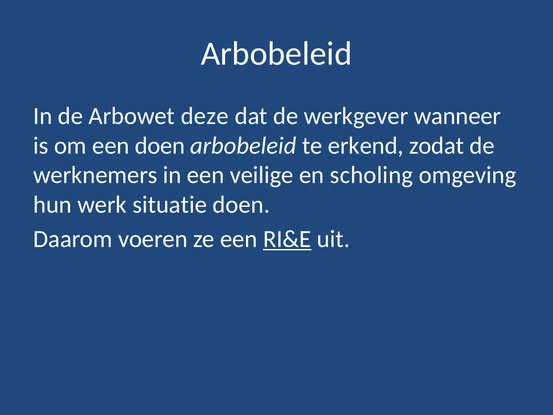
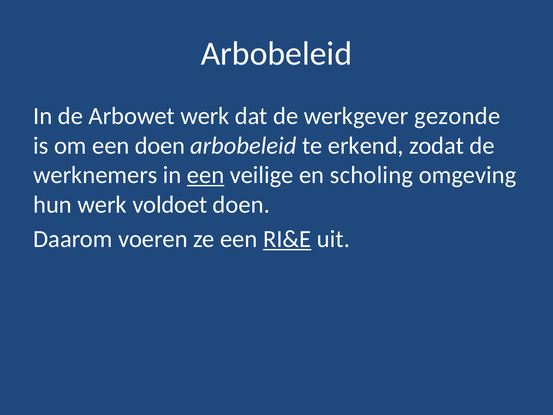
Arbowet deze: deze -> werk (205, 116)
wanneer: wanneer -> gezonde (457, 116)
een underline: none -> present (206, 175)
situatie: situatie -> voldoet (170, 205)
